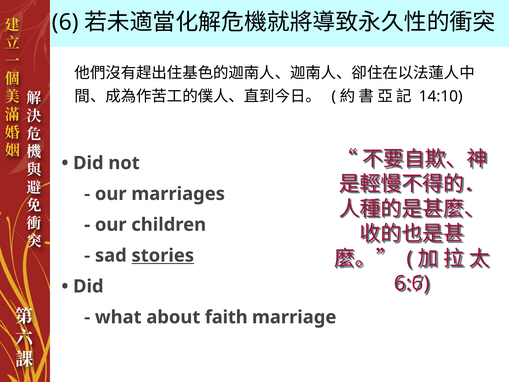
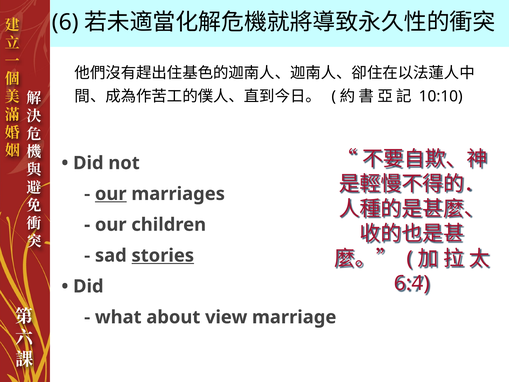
14:10: 14:10 -> 10:10 (441, 96)
our underline: none -> present (111, 194)
6:6: 6:6 -> 6:4 (412, 283)
faith: faith -> view (226, 317)
